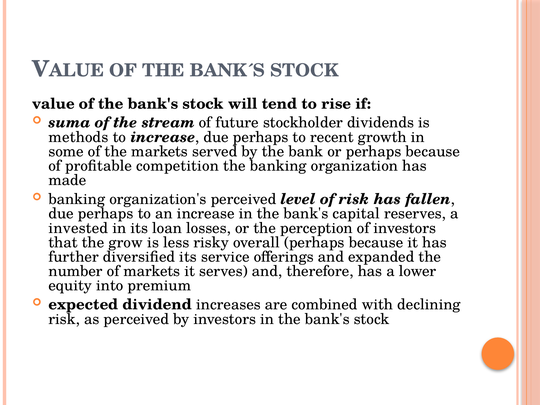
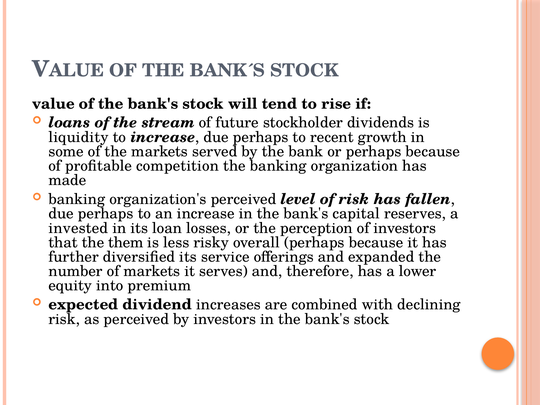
suma: suma -> loans (70, 123)
methods: methods -> liquidity (78, 137)
grow: grow -> them (126, 242)
